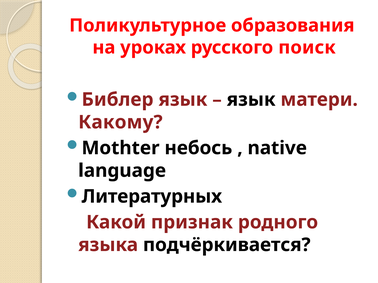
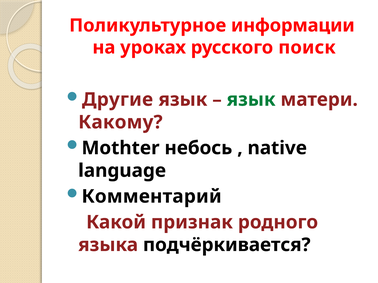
образования: образования -> информации (293, 26)
Библер: Библер -> Другие (117, 100)
язык colour: black -> green (251, 100)
Литературных: Литературных -> Комментарий (152, 197)
